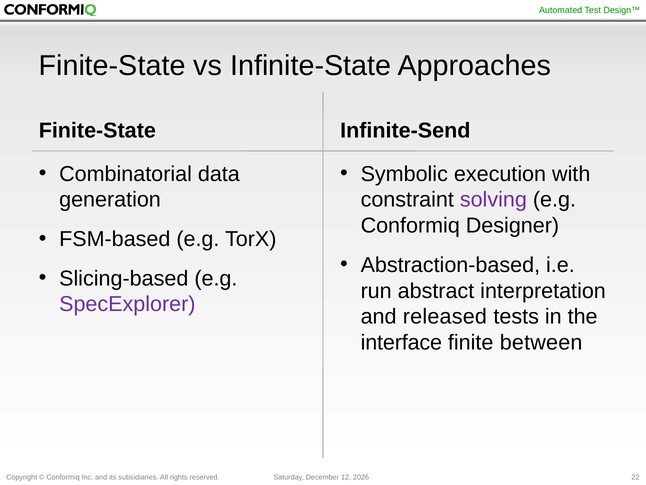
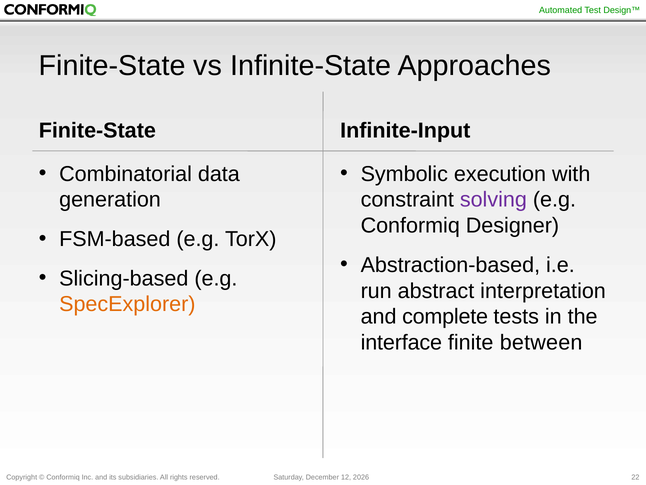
Infinite-Send: Infinite-Send -> Infinite-Input (405, 131)
SpecExplorer colour: purple -> orange (127, 304)
released: released -> complete (445, 316)
